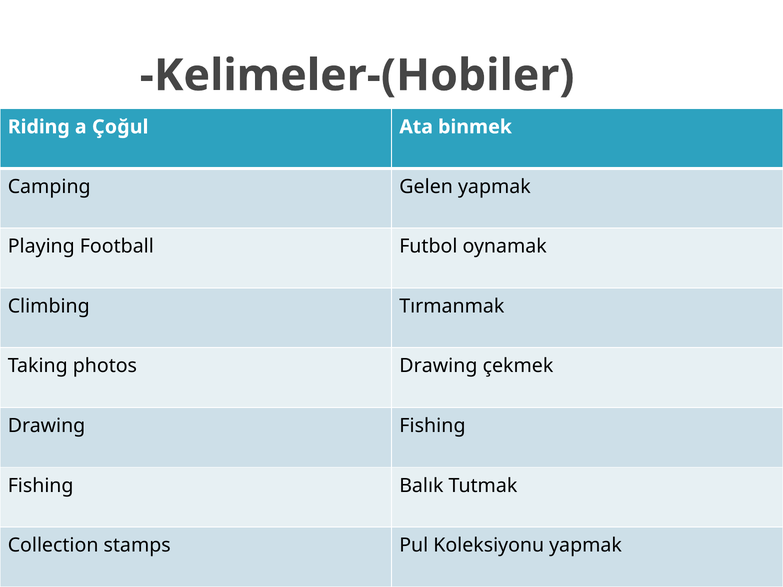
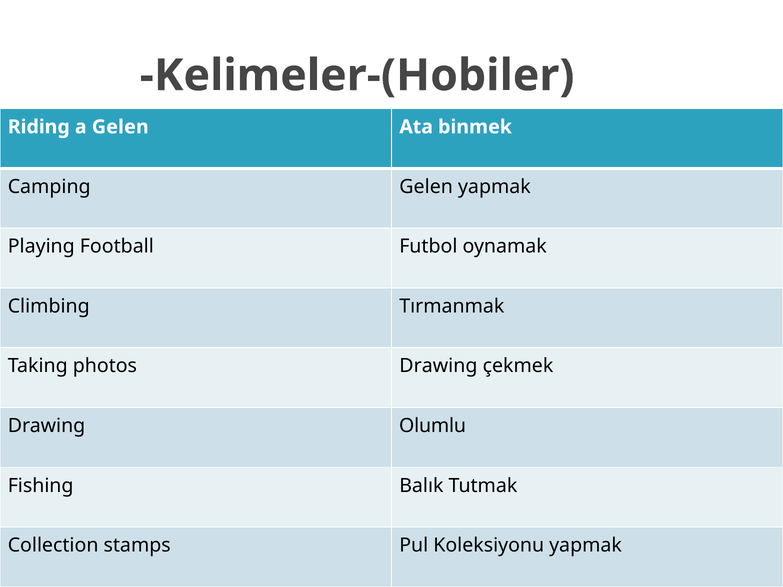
a Çoğul: Çoğul -> Gelen (120, 127)
Drawing Fishing: Fishing -> Olumlu (433, 426)
